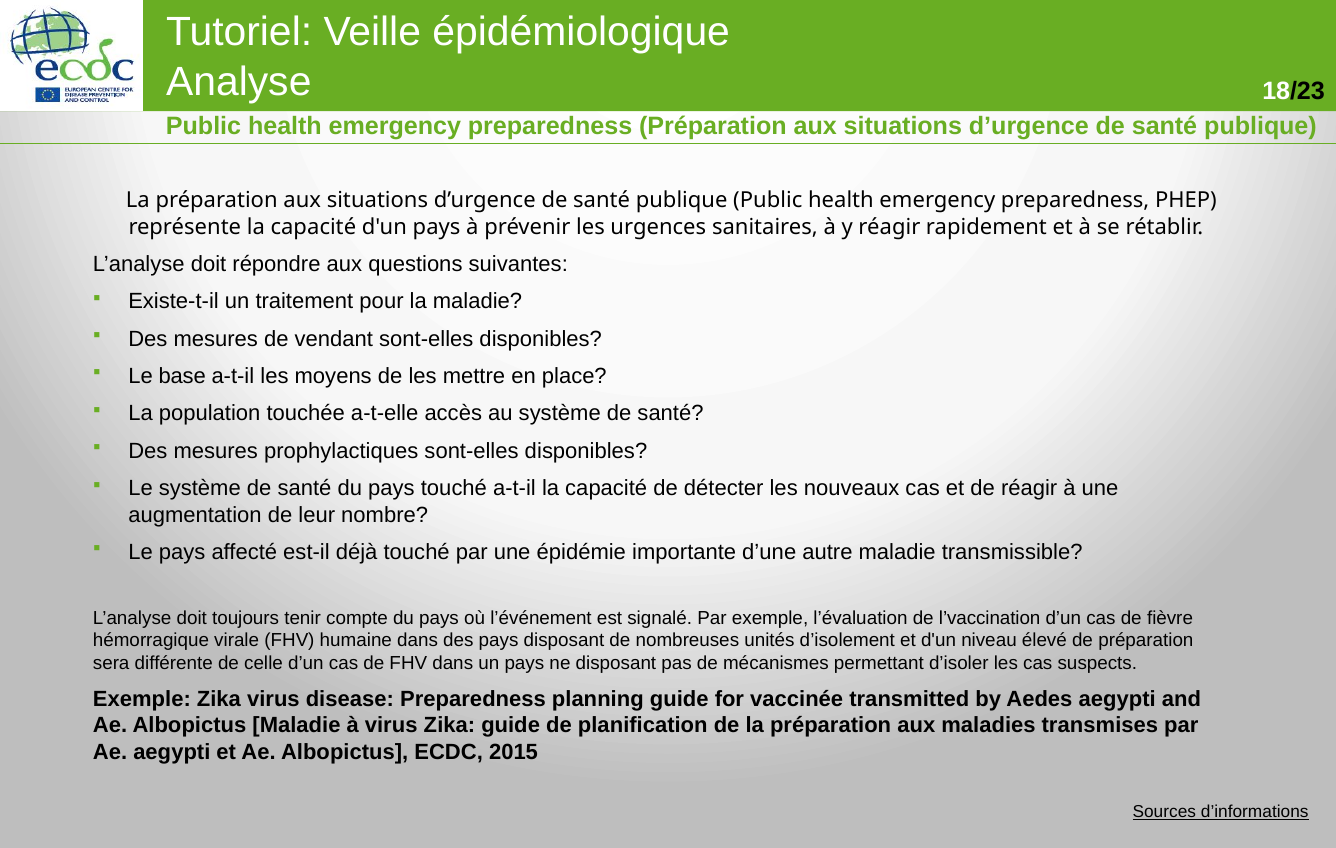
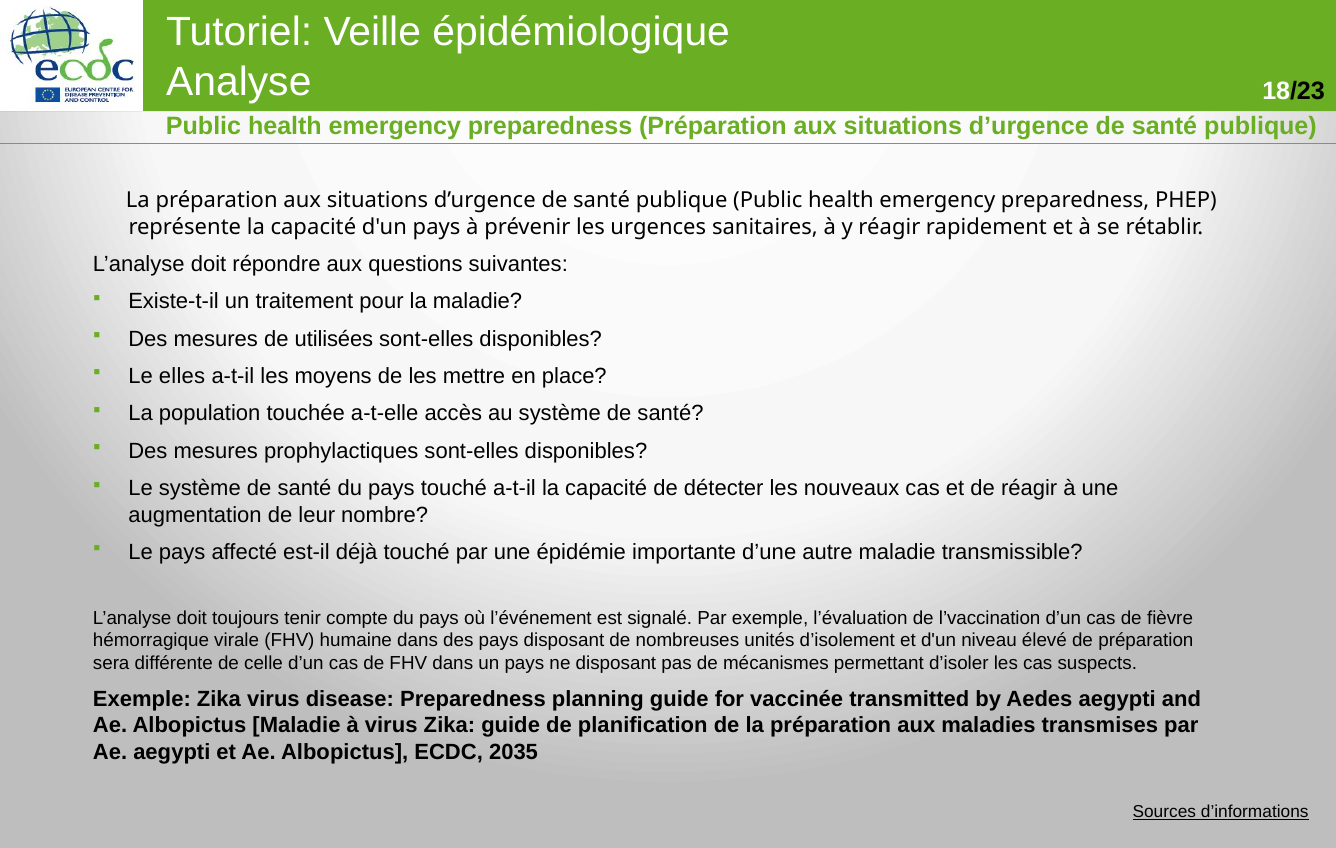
vendant: vendant -> utilisées (334, 339)
base: base -> elles (182, 376)
2015: 2015 -> 2035 (514, 752)
